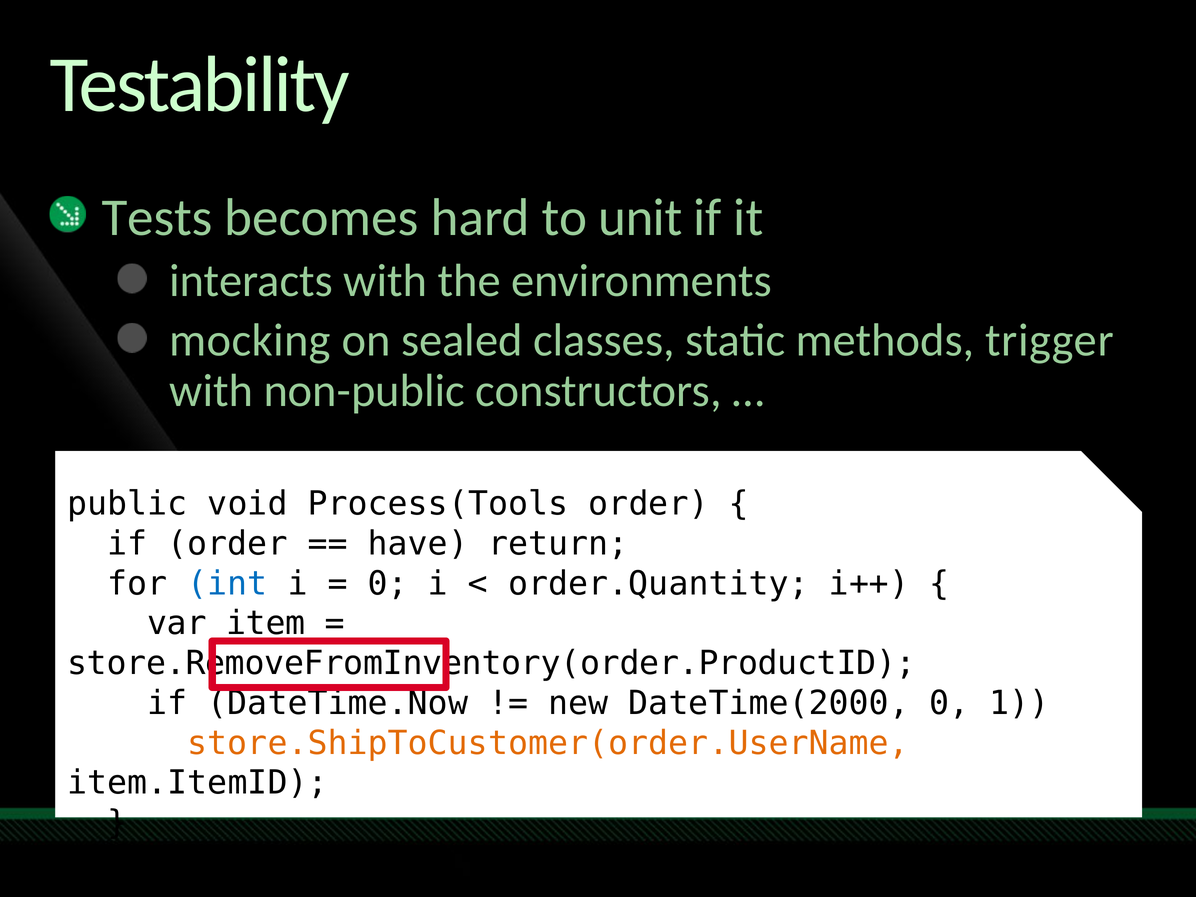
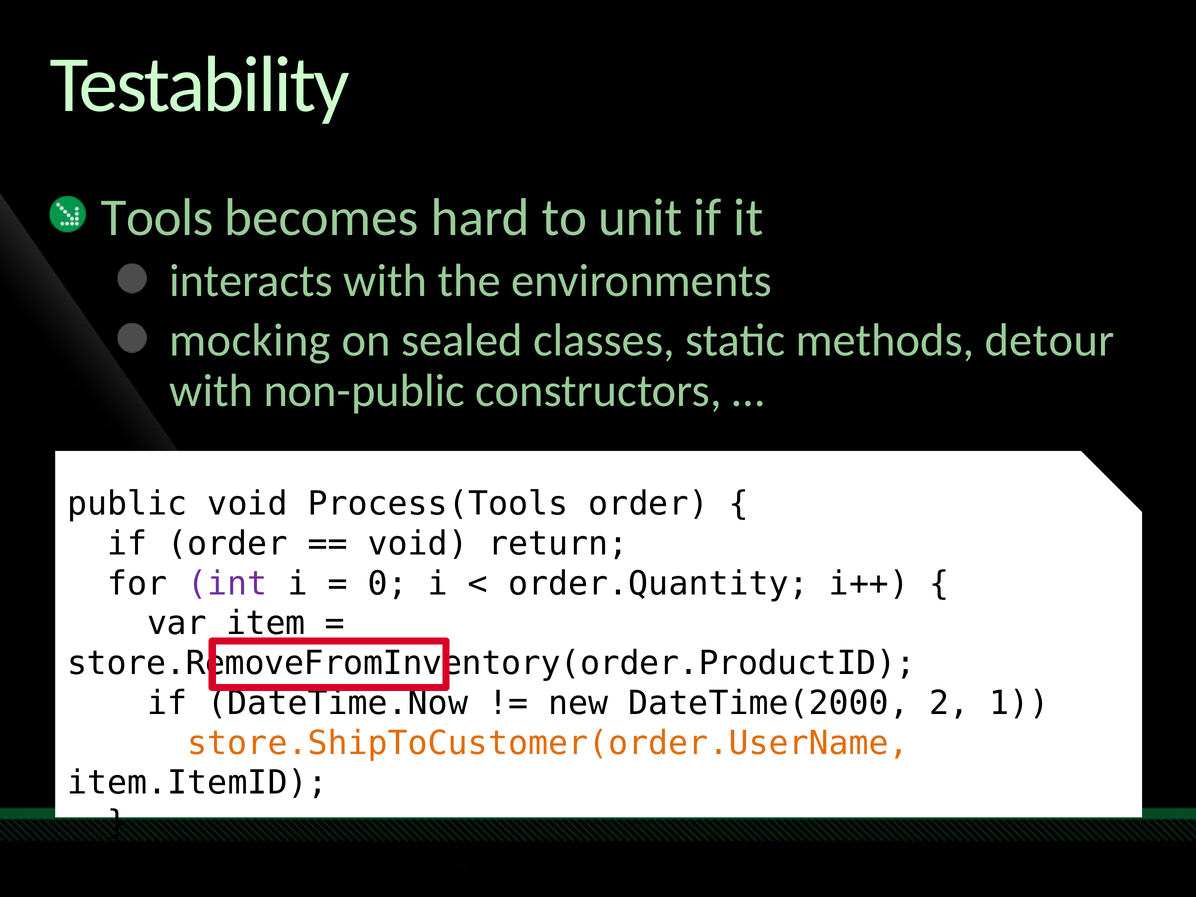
Tests: Tests -> Tools (157, 218)
trigger: trigger -> detour (1050, 341)
have: have -> void (418, 544)
int colour: blue -> purple (227, 584)
DateTime(2000 0: 0 -> 2 (949, 703)
